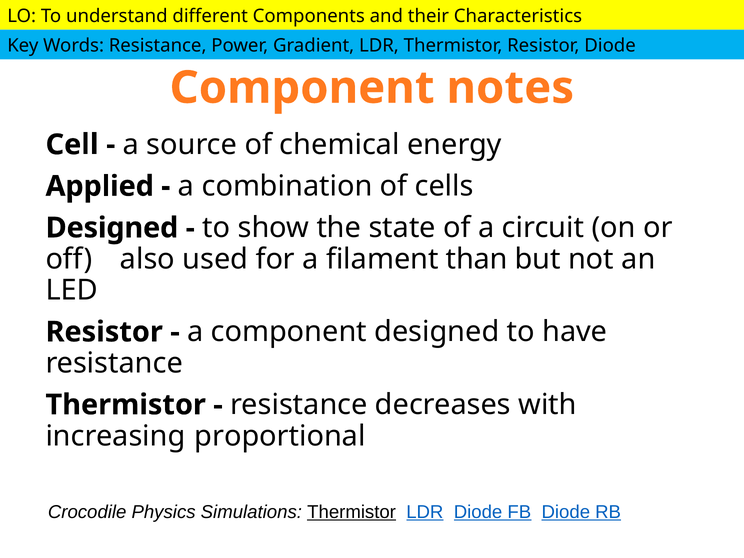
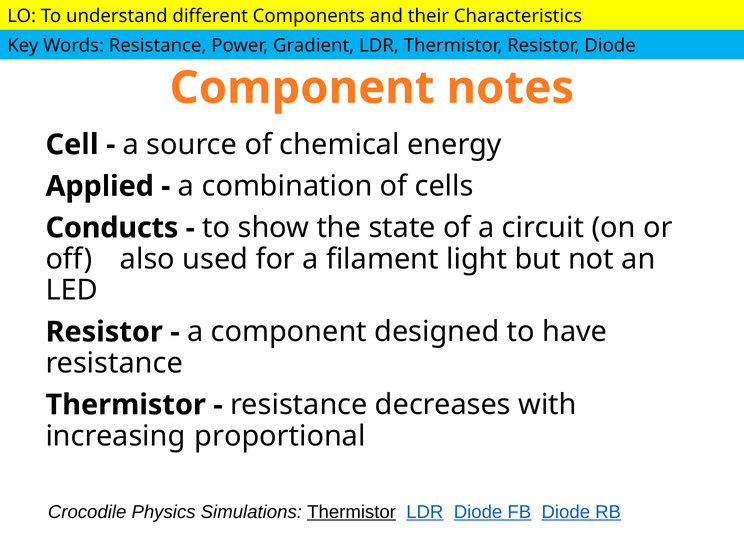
Designed: Designed -> Conducts (112, 228)
than: than -> light (477, 259)
